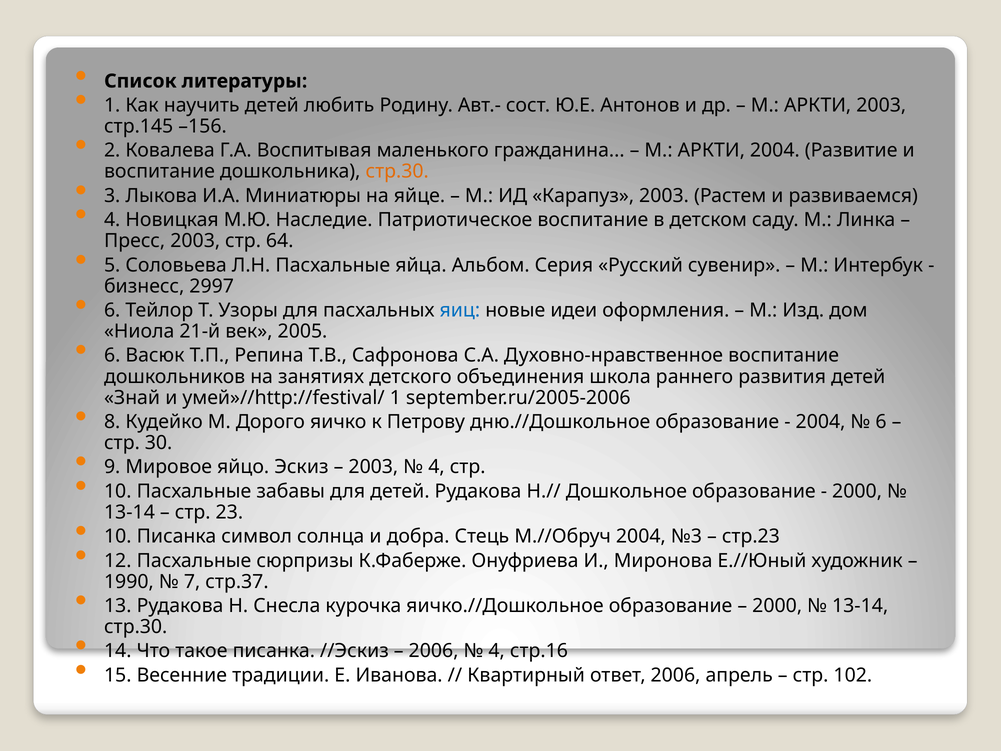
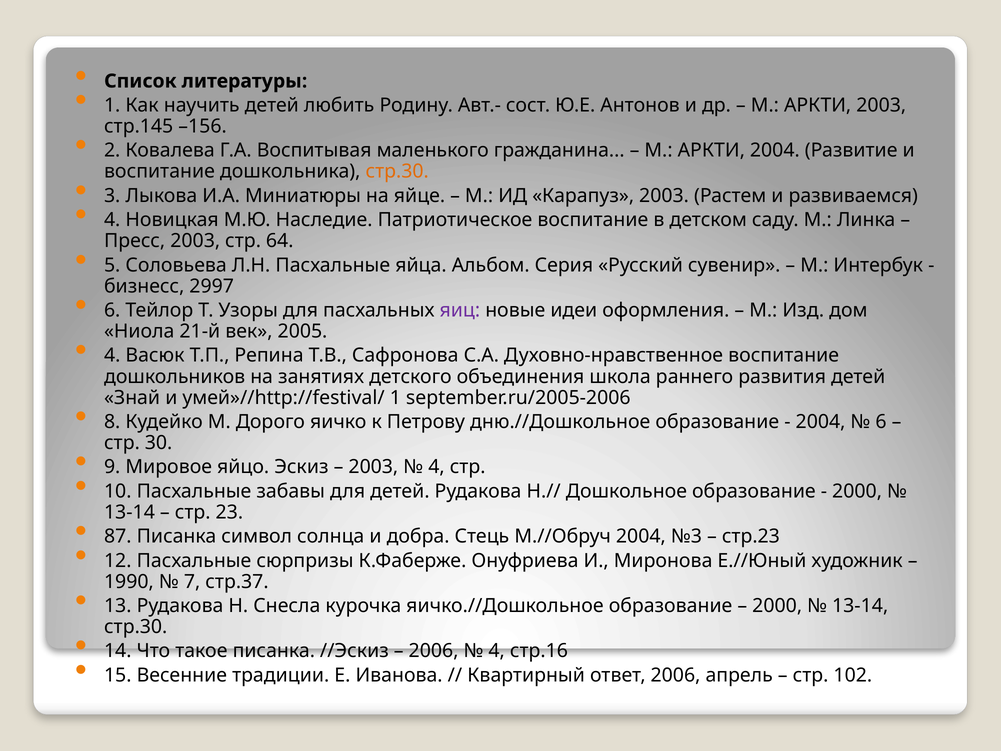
яиц colour: blue -> purple (460, 310)
6: 6 -> 4 (112, 355)
10: 10 -> 87 (118, 536)
